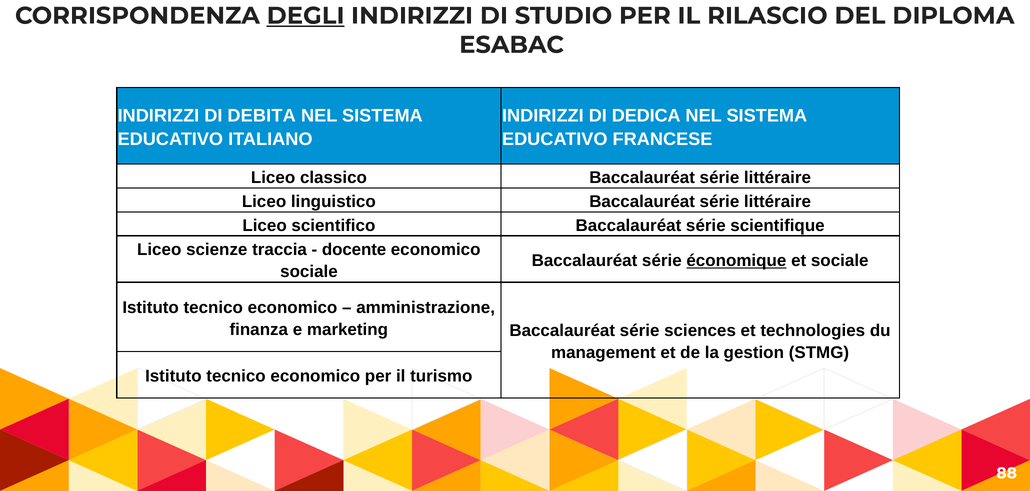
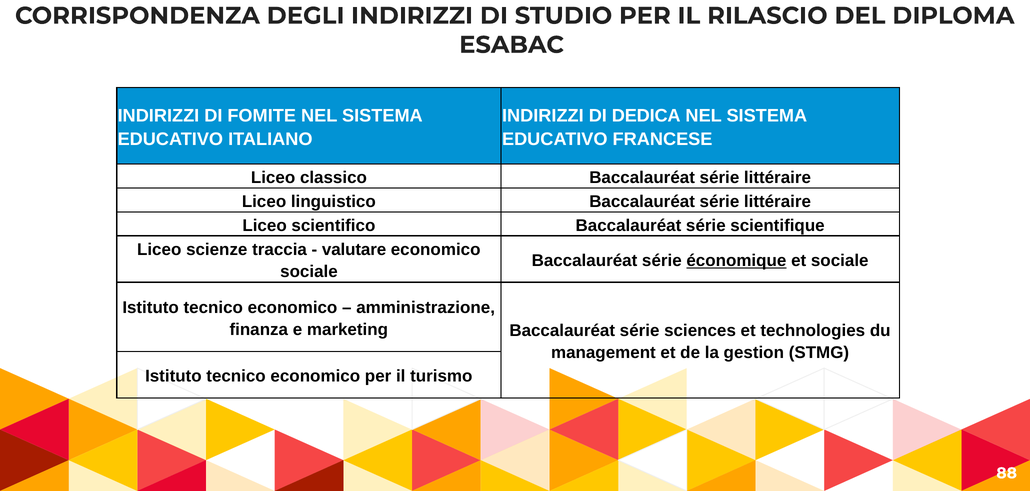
DEGLI underline: present -> none (306, 16)
DEBITA: DEBITA -> FOMITE (262, 116)
docente: docente -> valutare (354, 249)
